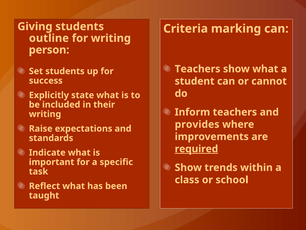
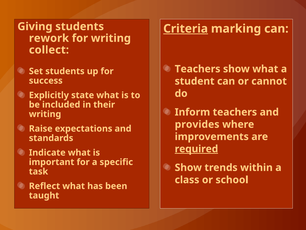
Criteria underline: none -> present (186, 29)
outline: outline -> rework (49, 38)
person: person -> collect (49, 50)
